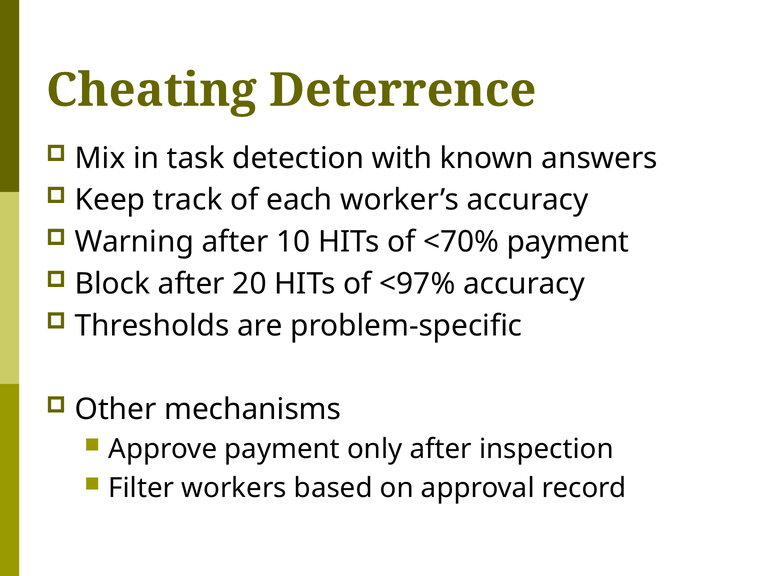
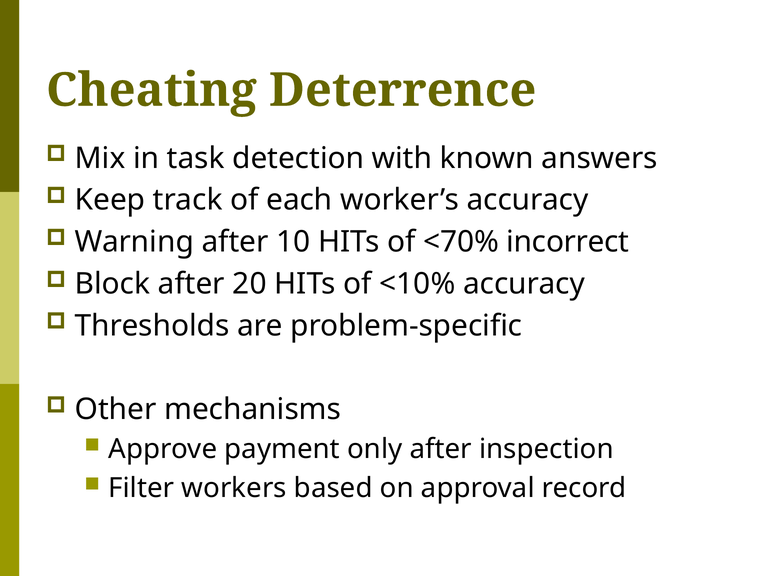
<70% payment: payment -> incorrect (568, 242)
<97%: <97% -> <10% (417, 284)
